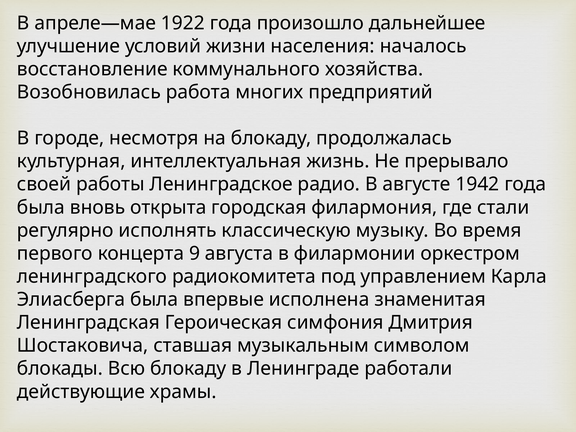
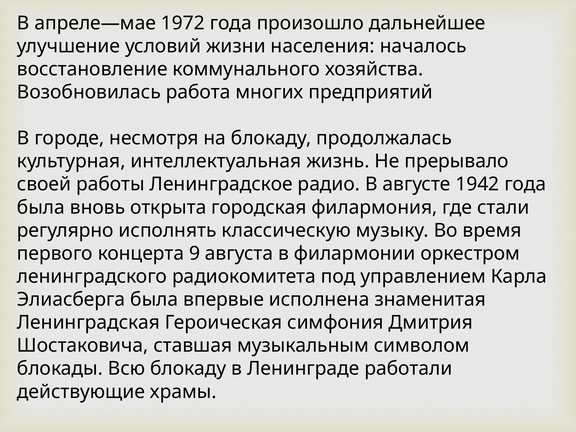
1922: 1922 -> 1972 (183, 23)
